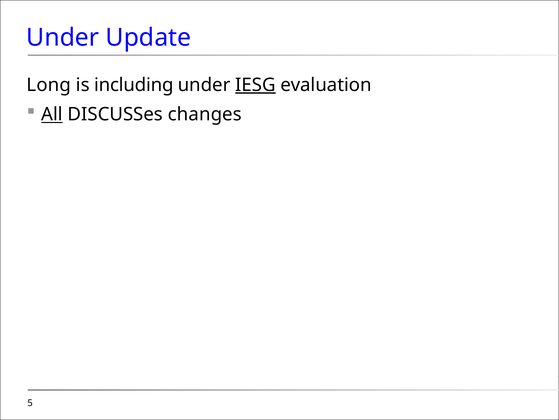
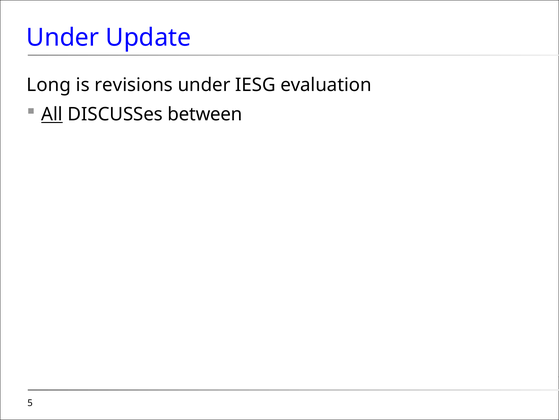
including: including -> revisions (134, 85)
IESG underline: present -> none (256, 85)
changes: changes -> between (205, 114)
